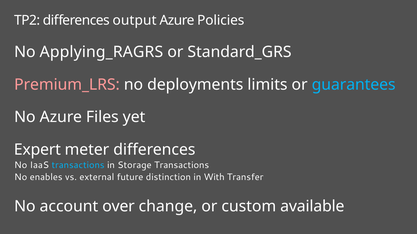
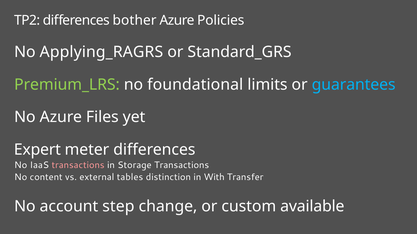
output: output -> bother (135, 20)
Premium_LRS colour: pink -> light green (67, 85)
deployments: deployments -> foundational (195, 85)
transactions colour: light blue -> pink (78, 165)
enables: enables -> content (46, 178)
future: future -> tables (130, 178)
over: over -> step (118, 207)
